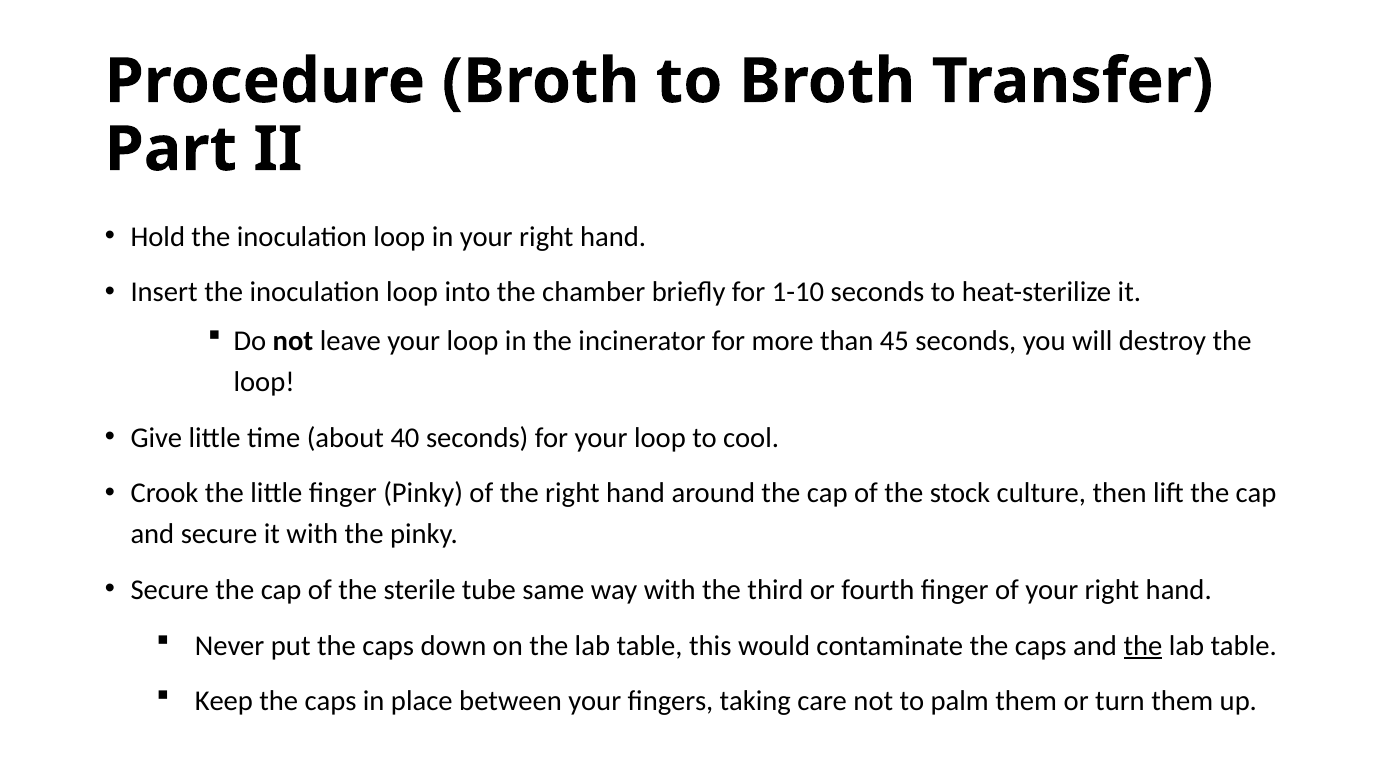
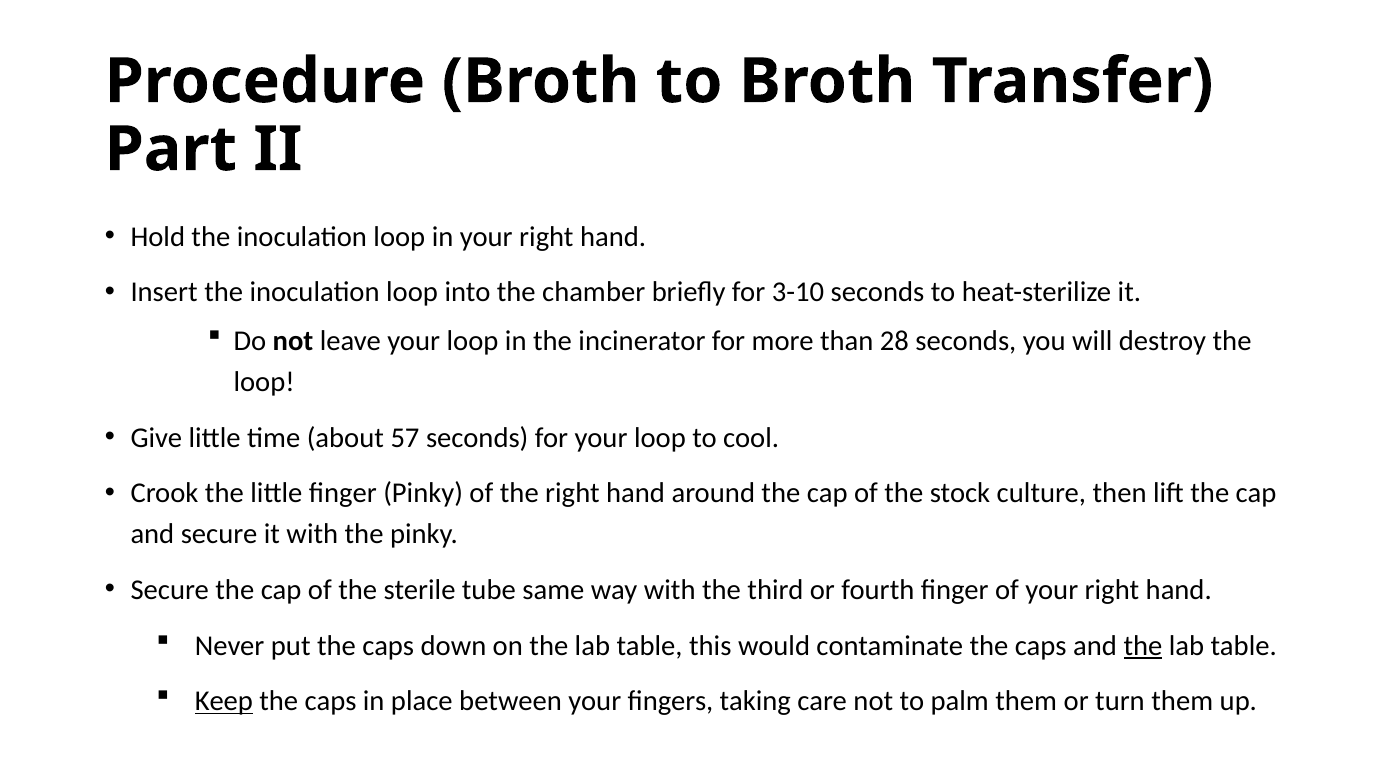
1-10: 1-10 -> 3-10 (798, 292)
45: 45 -> 28 (894, 341)
40: 40 -> 57 (405, 438)
Keep underline: none -> present (224, 701)
